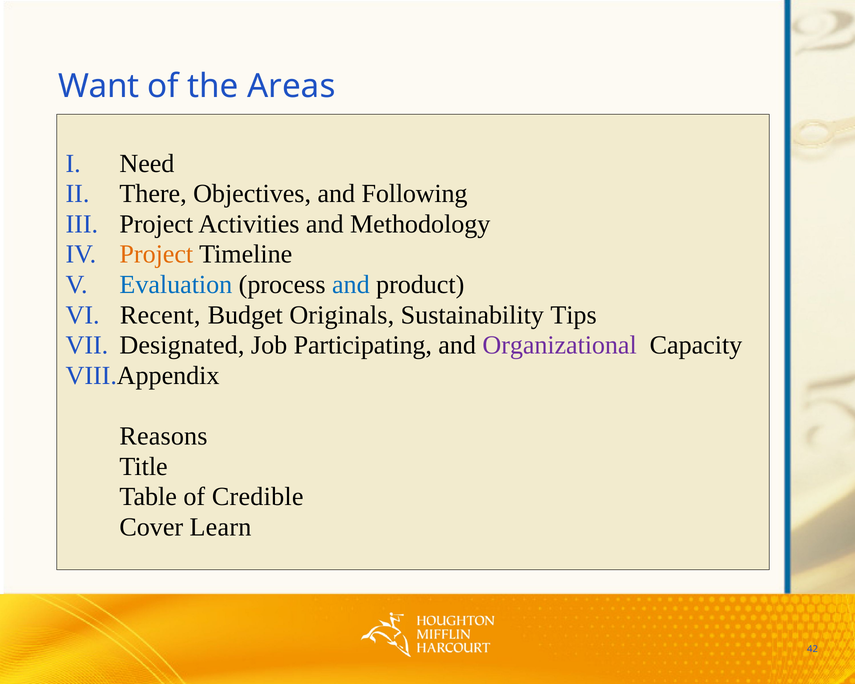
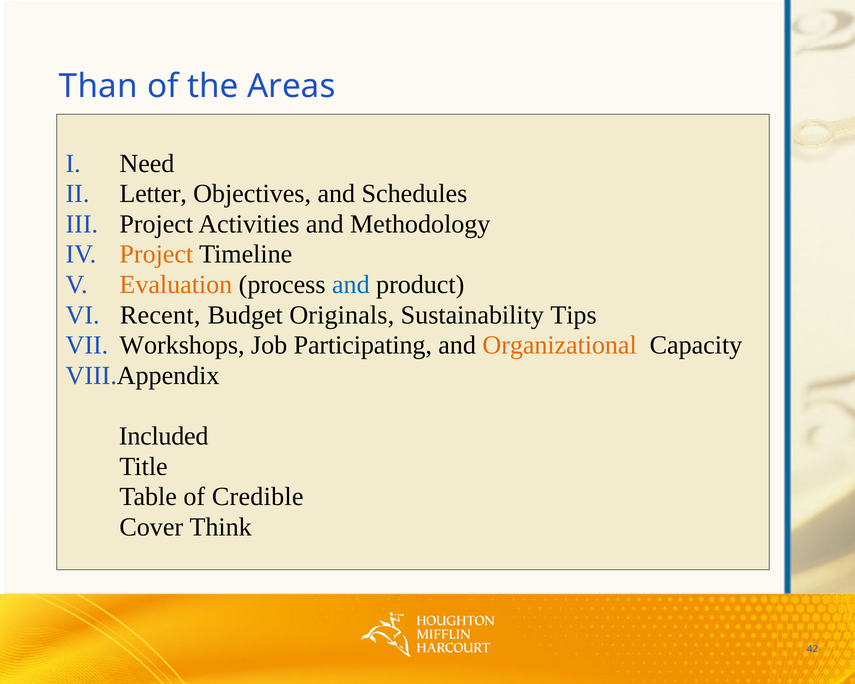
Want: Want -> Than (98, 86)
There: There -> Letter (153, 194)
Following: Following -> Schedules (414, 194)
Evaluation colour: blue -> orange (176, 285)
Designated: Designated -> Workshops (182, 345)
Organizational colour: purple -> orange (560, 345)
Reasons: Reasons -> Included (164, 436)
Learn: Learn -> Think (221, 527)
